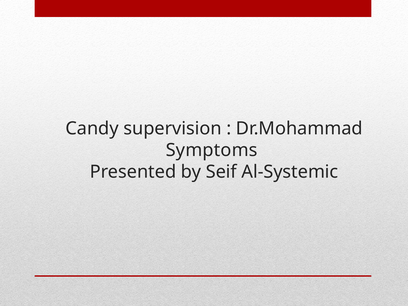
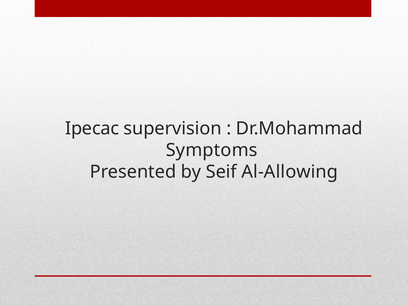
Candy: Candy -> Ipecac (92, 128)
Al-Systemic: Al-Systemic -> Al-Allowing (290, 172)
